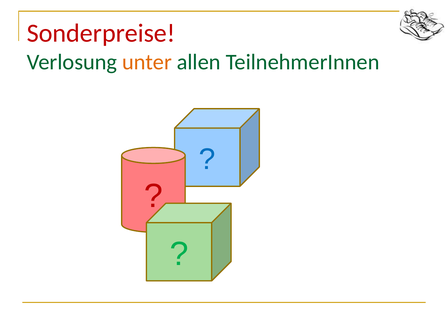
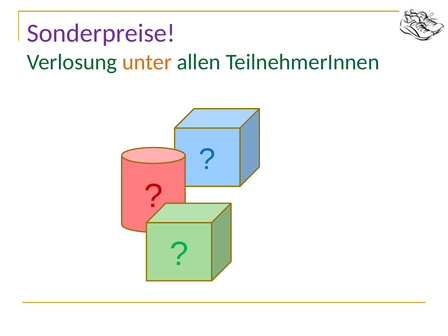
Sonderpreise colour: red -> purple (101, 33)
